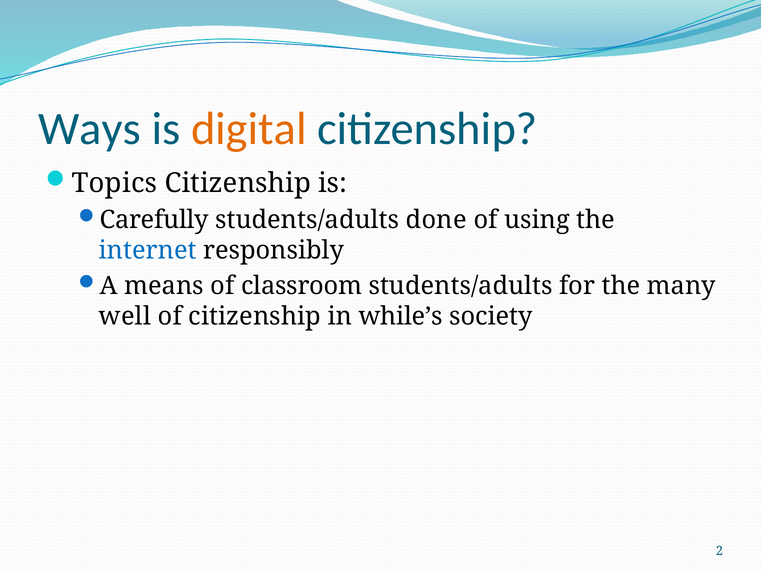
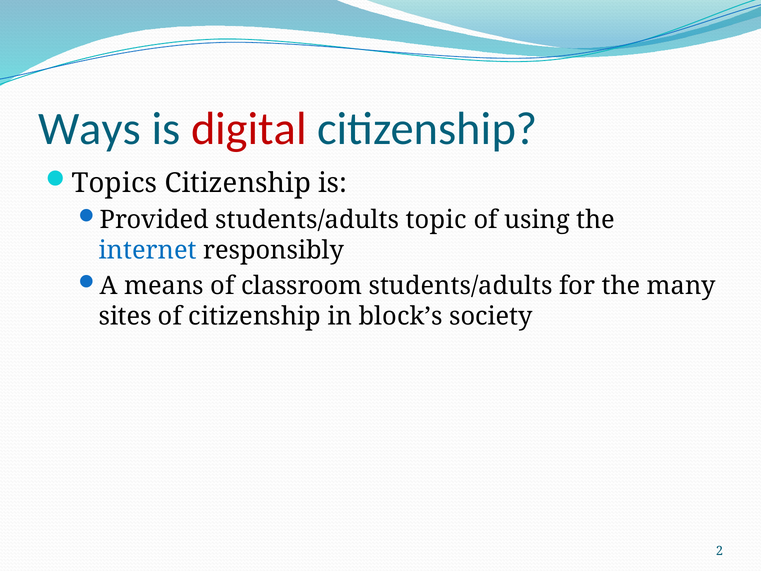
digital colour: orange -> red (249, 129)
Carefully: Carefully -> Provided (154, 220)
done: done -> topic (436, 220)
well: well -> sites (125, 316)
while’s: while’s -> block’s (401, 316)
